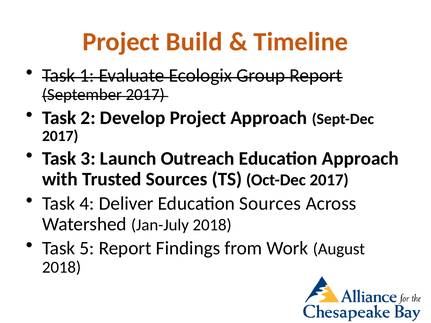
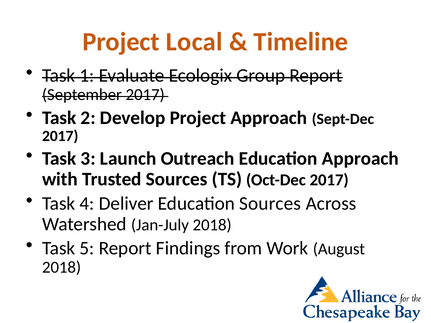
Build: Build -> Local (194, 42)
